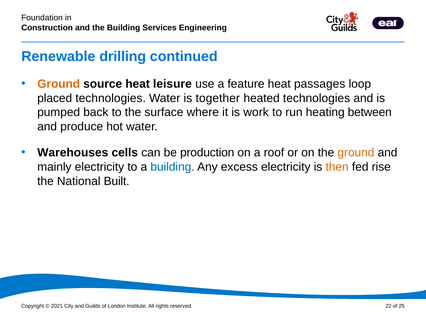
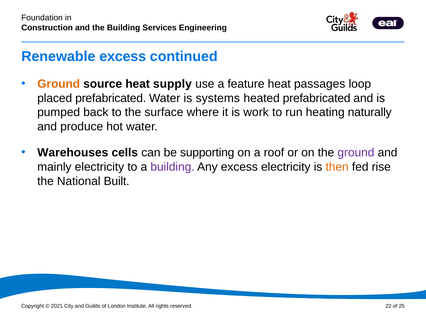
Renewable drilling: drilling -> excess (123, 56)
leisure: leisure -> supply (172, 84)
placed technologies: technologies -> prefabricated (111, 98)
together: together -> systems (218, 98)
heated technologies: technologies -> prefabricated (317, 98)
between: between -> naturally (370, 112)
production: production -> supporting (207, 152)
ground colour: orange -> purple (356, 152)
building colour: blue -> purple (173, 167)
